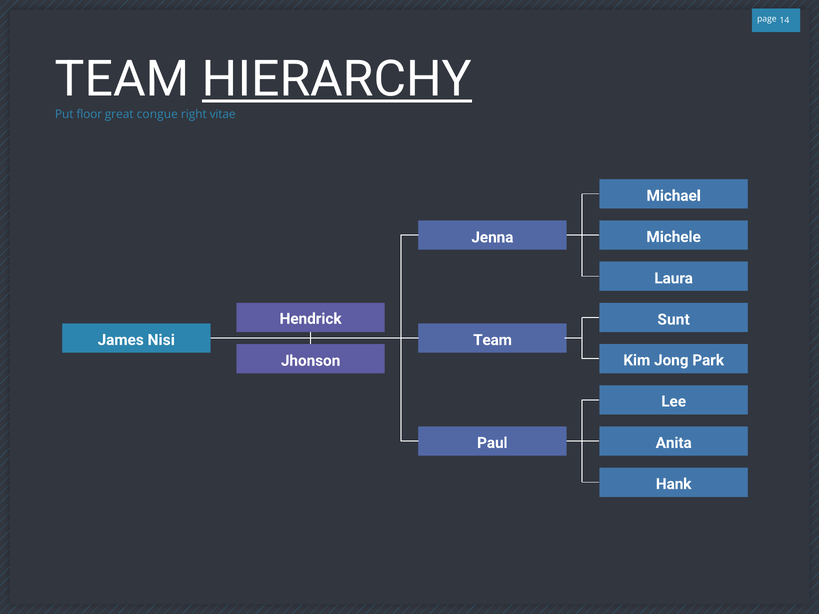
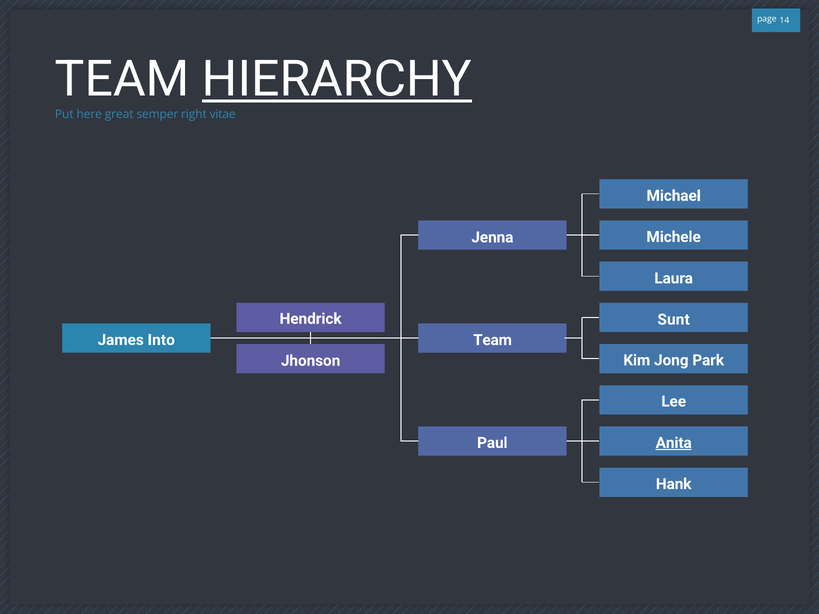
floor: floor -> here (89, 114)
congue: congue -> semper (157, 114)
Nisi: Nisi -> Into (161, 340)
Anita underline: none -> present (674, 443)
